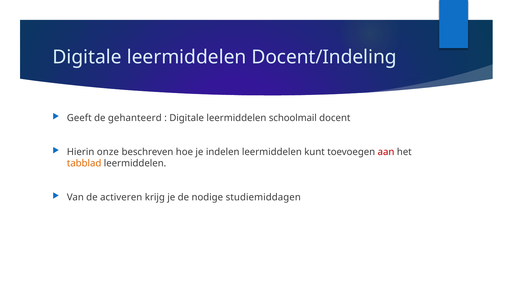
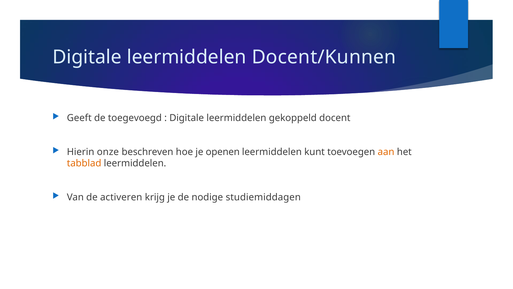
Docent/Indeling: Docent/Indeling -> Docent/Kunnen (324, 57)
gehanteerd: gehanteerd -> toegevoegd (135, 118)
schoolmail: schoolmail -> gekoppeld (293, 118)
indelen: indelen -> openen (223, 152)
aan colour: red -> orange (386, 152)
